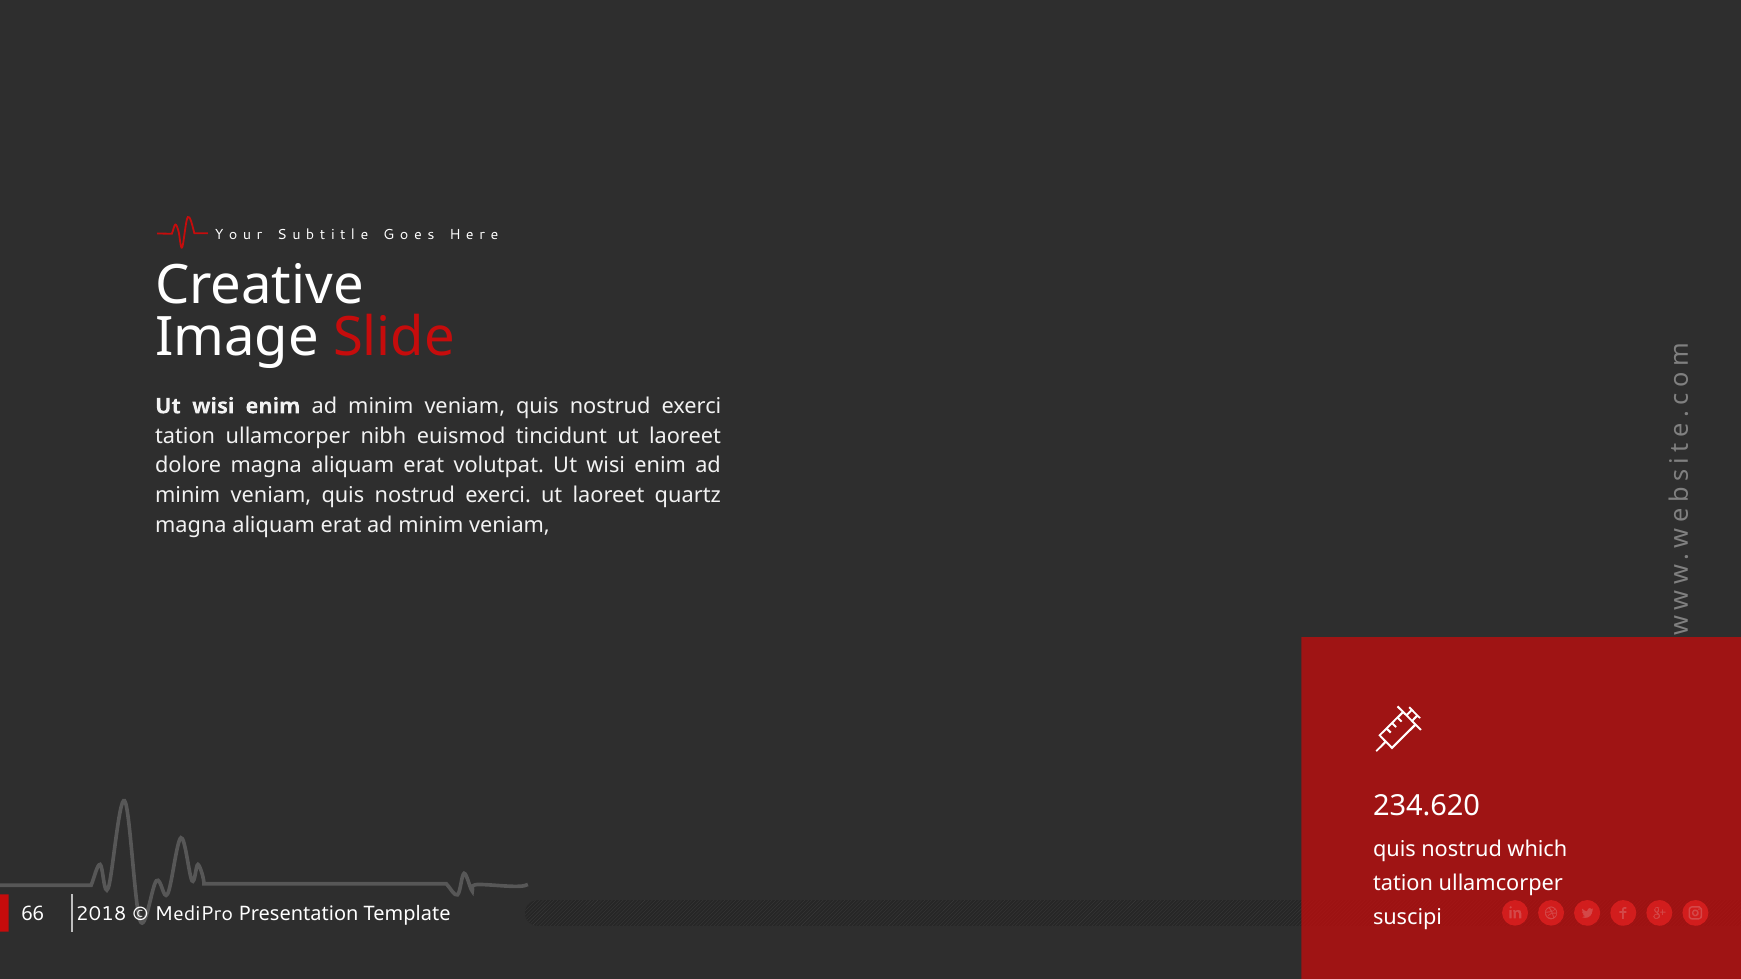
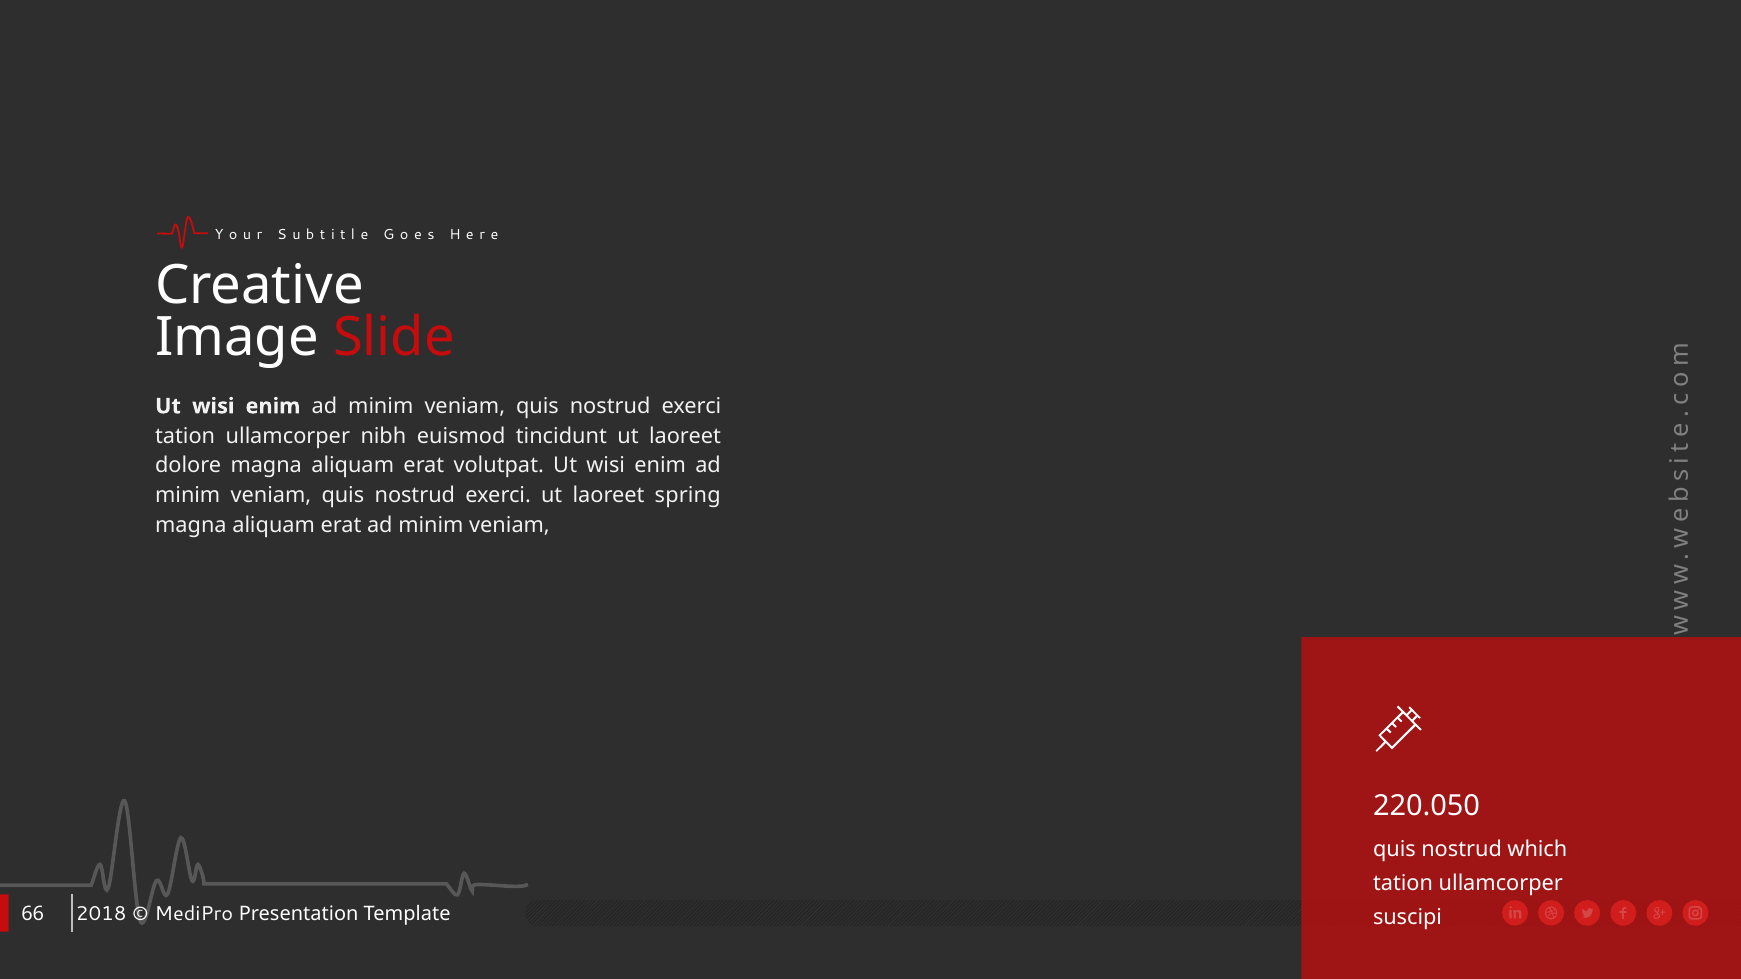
quartz: quartz -> spring (688, 496)
234.620: 234.620 -> 220.050 (1427, 806)
